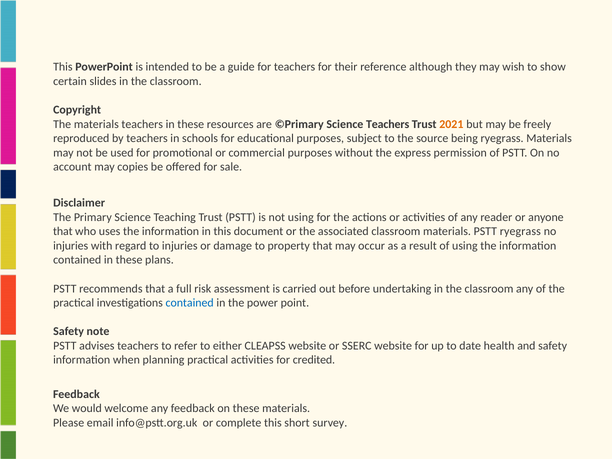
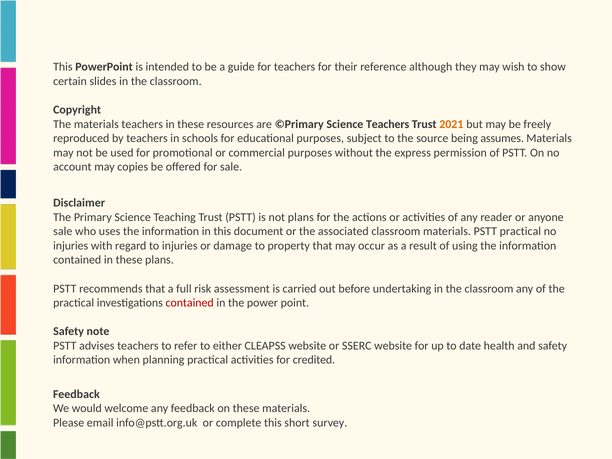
being ryegrass: ryegrass -> assumes (502, 138)
not using: using -> plans (301, 217)
that: that -> sale (63, 231)
PSTT ryegrass: ryegrass -> practical (520, 231)
contained colour: blue -> red (190, 303)
